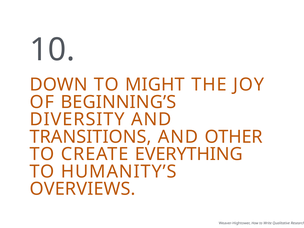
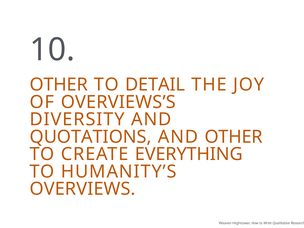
DOWN: DOWN -> OTHER (59, 85)
MIGHT: MIGHT -> DETAIL (155, 85)
BEGINNING’S: BEGINNING’S -> OVERVIEWS’S (118, 102)
TRANSITIONS: TRANSITIONS -> QUOTATIONS (91, 137)
